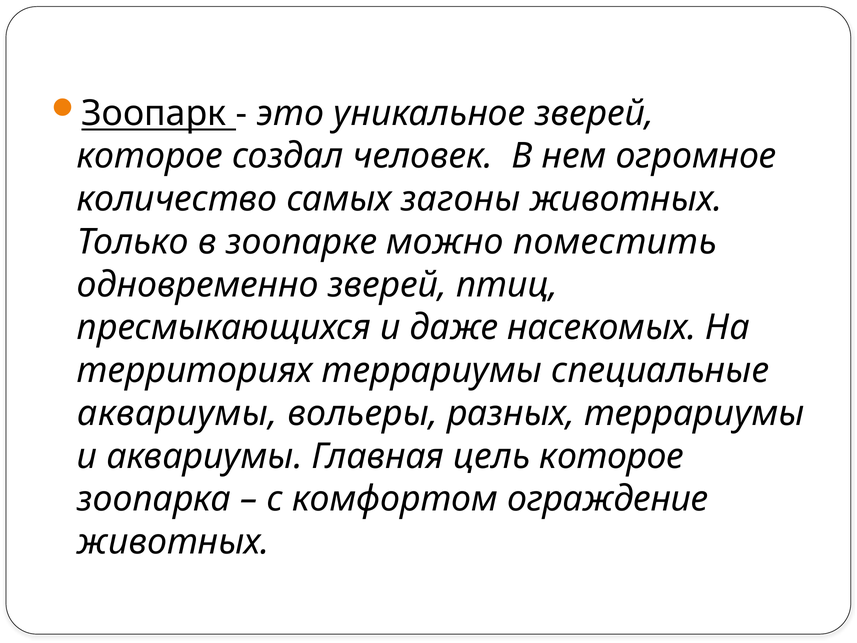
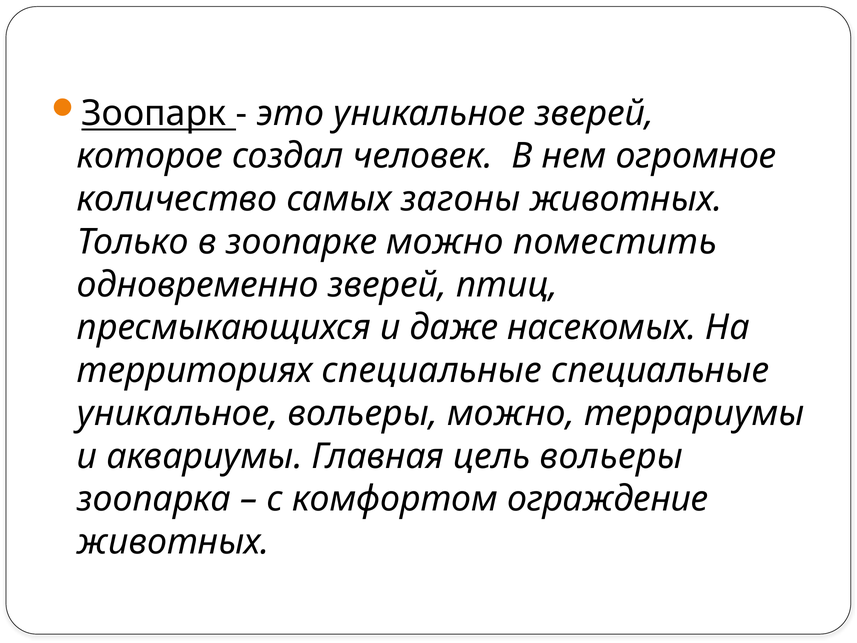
территориях террариумы: террариумы -> специальные (432, 370)
аквариумы: аквариумы -> уникальное (178, 413)
вольеры разных: разных -> можно (511, 413)
цель которое: которое -> вольеры (611, 456)
